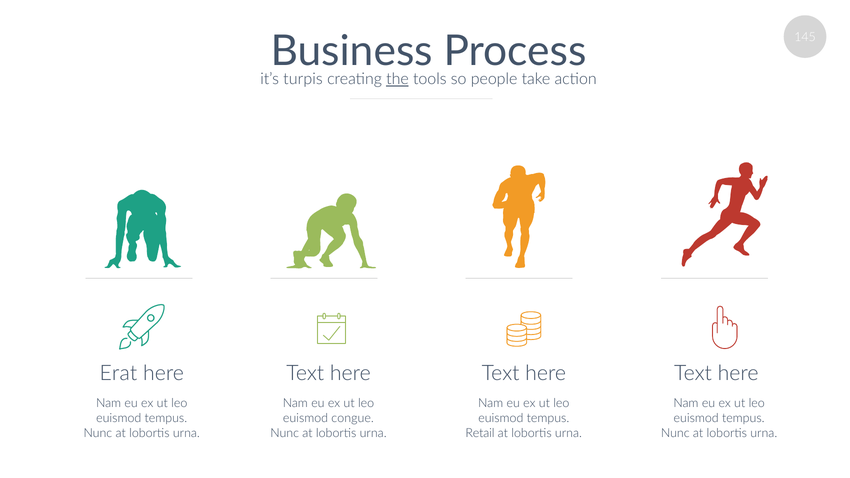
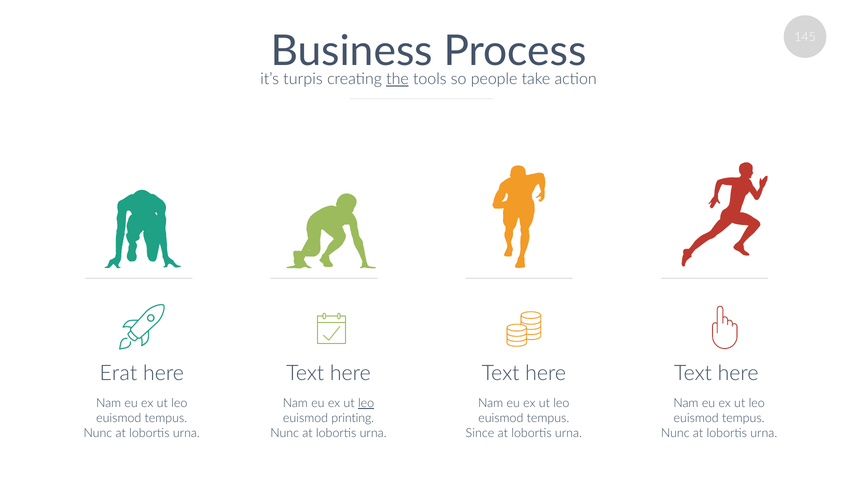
leo underline: none -> present (366, 403)
congue: congue -> printing (353, 418)
Retail: Retail -> Since (480, 433)
